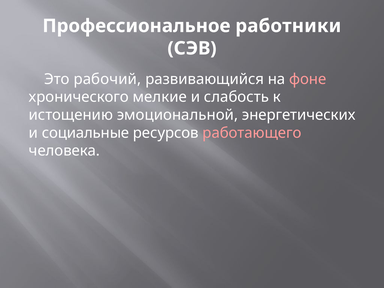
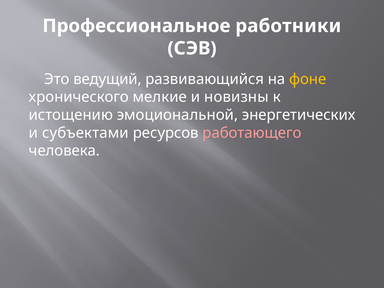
рабочий: рабочий -> ведущий (107, 79)
фоне colour: pink -> yellow (308, 79)
слабость: слабость -> новизны (236, 97)
социальные: социальные -> субъектами (85, 133)
